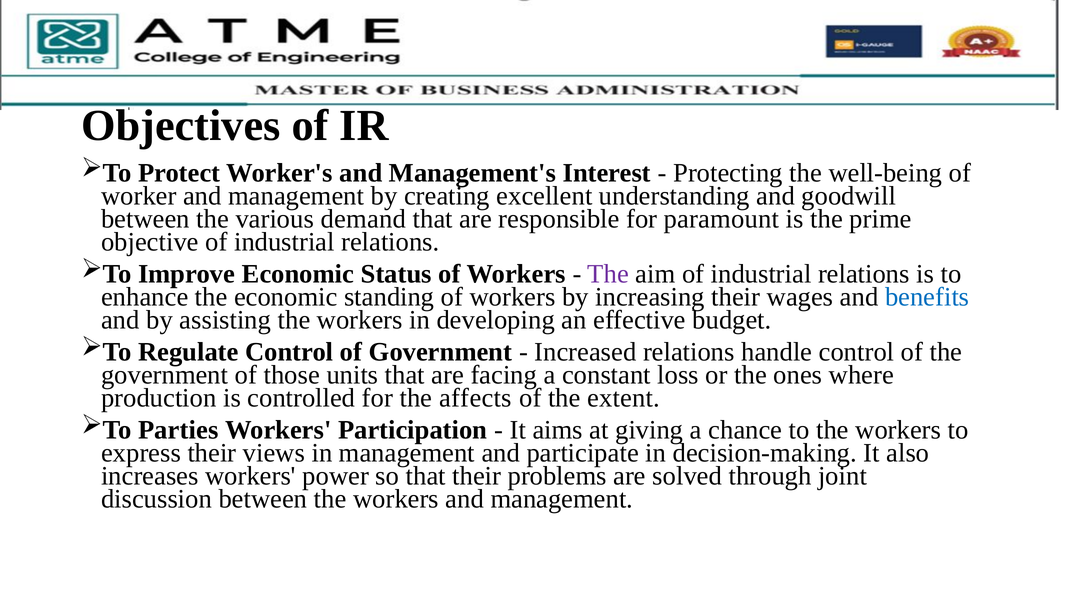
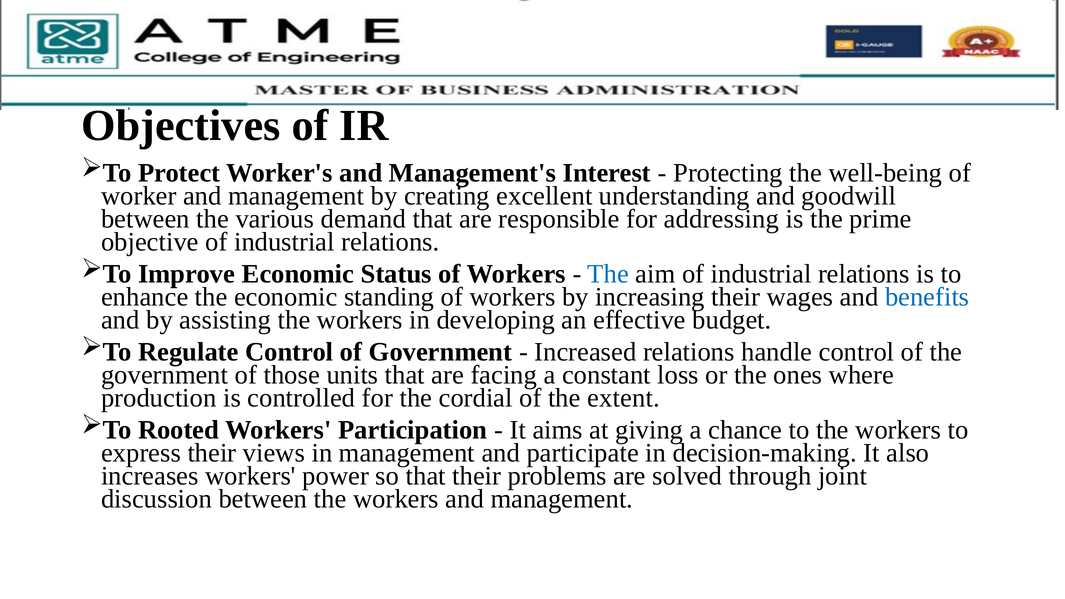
paramount: paramount -> addressing (722, 219)
The colour: purple -> blue (608, 274)
affects: affects -> cordial (476, 398)
Parties: Parties -> Rooted (178, 430)
